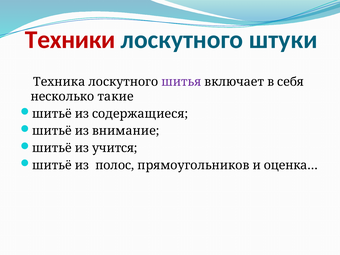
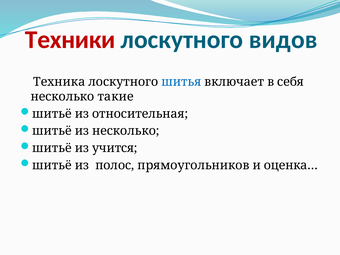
штуки: штуки -> видов (283, 40)
шитья colour: purple -> blue (181, 82)
содержащиеся: содержащиеся -> относительная (140, 114)
из внимание: внимание -> несколько (126, 131)
